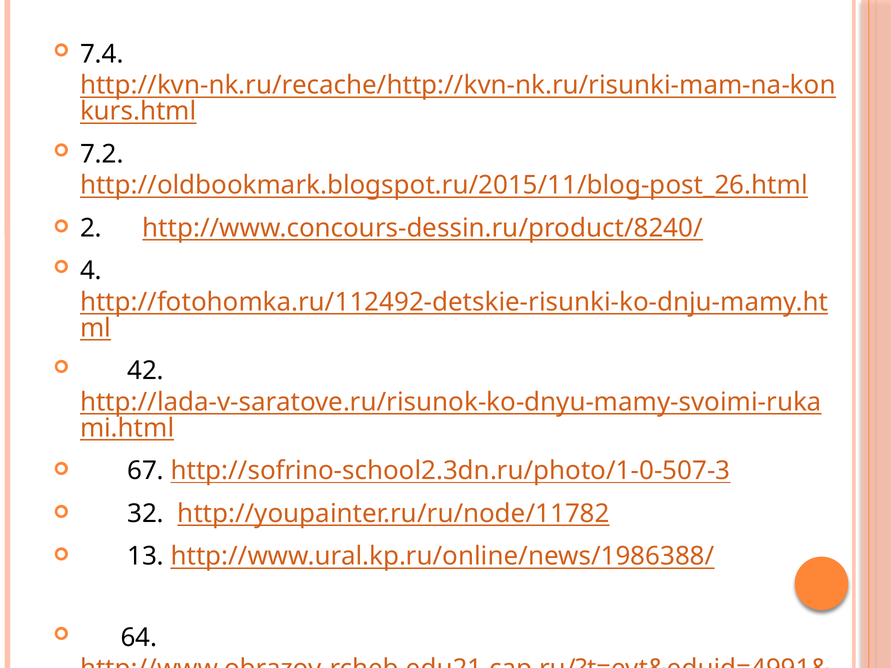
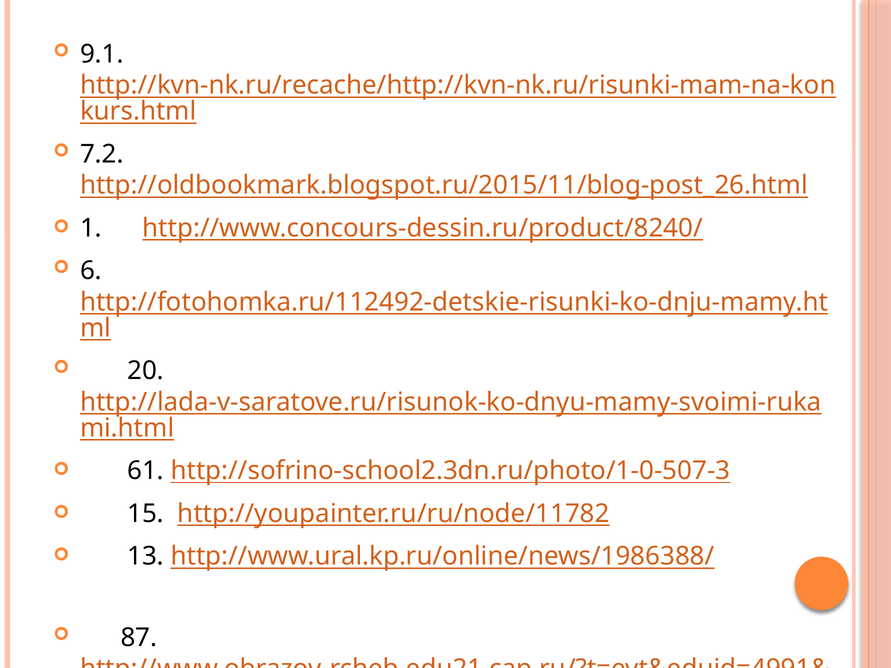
7.4: 7.4 -> 9.1 (102, 54)
2: 2 -> 1 (91, 228)
4: 4 -> 6 (91, 271)
42: 42 -> 20 (146, 371)
67: 67 -> 61 (146, 471)
32: 32 -> 15 (146, 514)
64: 64 -> 87 (139, 638)
